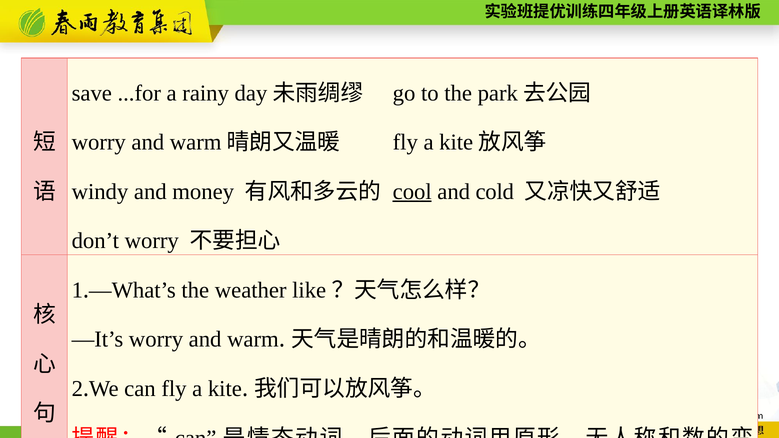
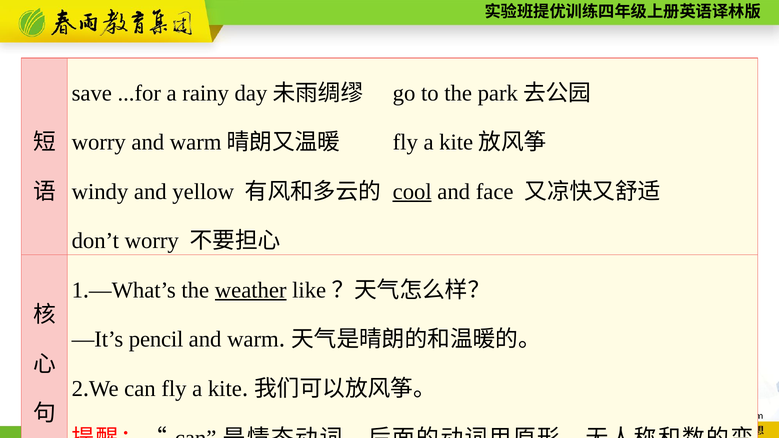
money: money -> yellow (203, 192)
cold: cold -> face (495, 192)
weather underline: none -> present (251, 290)
—It’s worry: worry -> pencil (156, 340)
